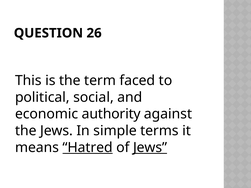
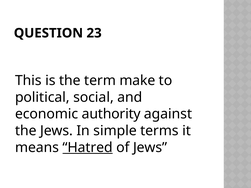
26: 26 -> 23 (94, 33)
faced: faced -> make (137, 81)
Jews underline: present -> none (150, 148)
